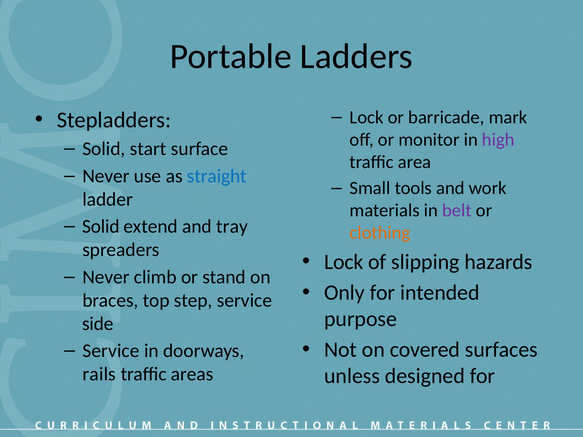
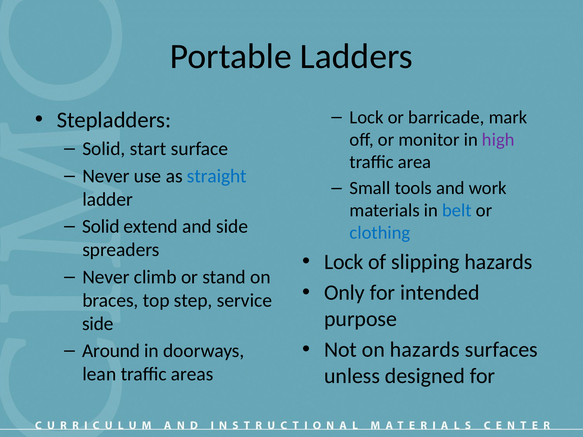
belt colour: purple -> blue (457, 211)
and tray: tray -> side (232, 227)
clothing colour: orange -> blue (380, 233)
on covered: covered -> hazards (425, 350)
Service: Service -> Around (111, 351)
rails: rails -> lean (99, 374)
